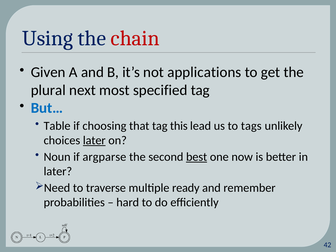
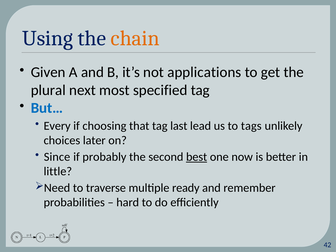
chain colour: red -> orange (135, 38)
Table: Table -> Every (57, 126)
this: this -> last (179, 126)
later underline: present -> none (94, 140)
Noun: Noun -> Since (57, 157)
argparse: argparse -> probably (104, 157)
later: later -> little (58, 171)
